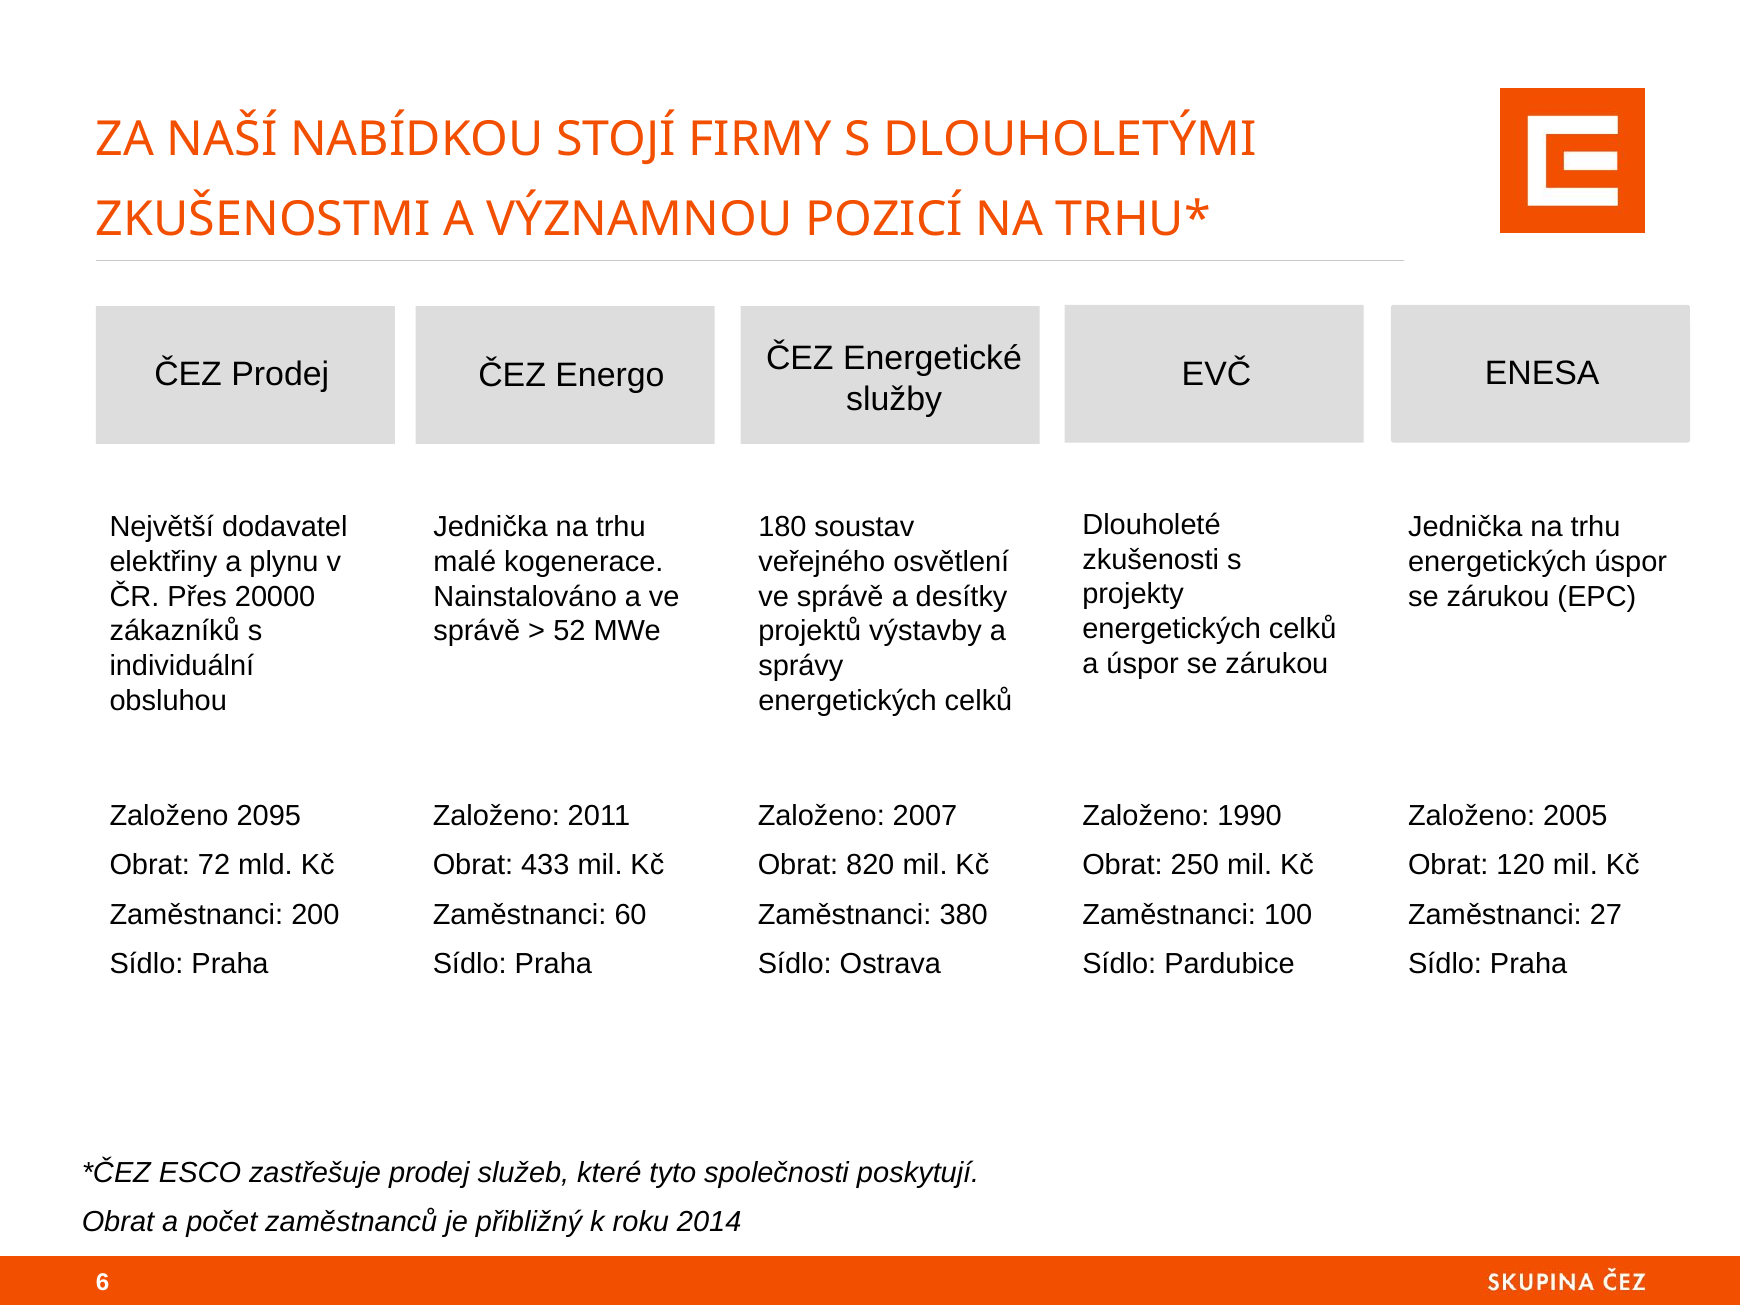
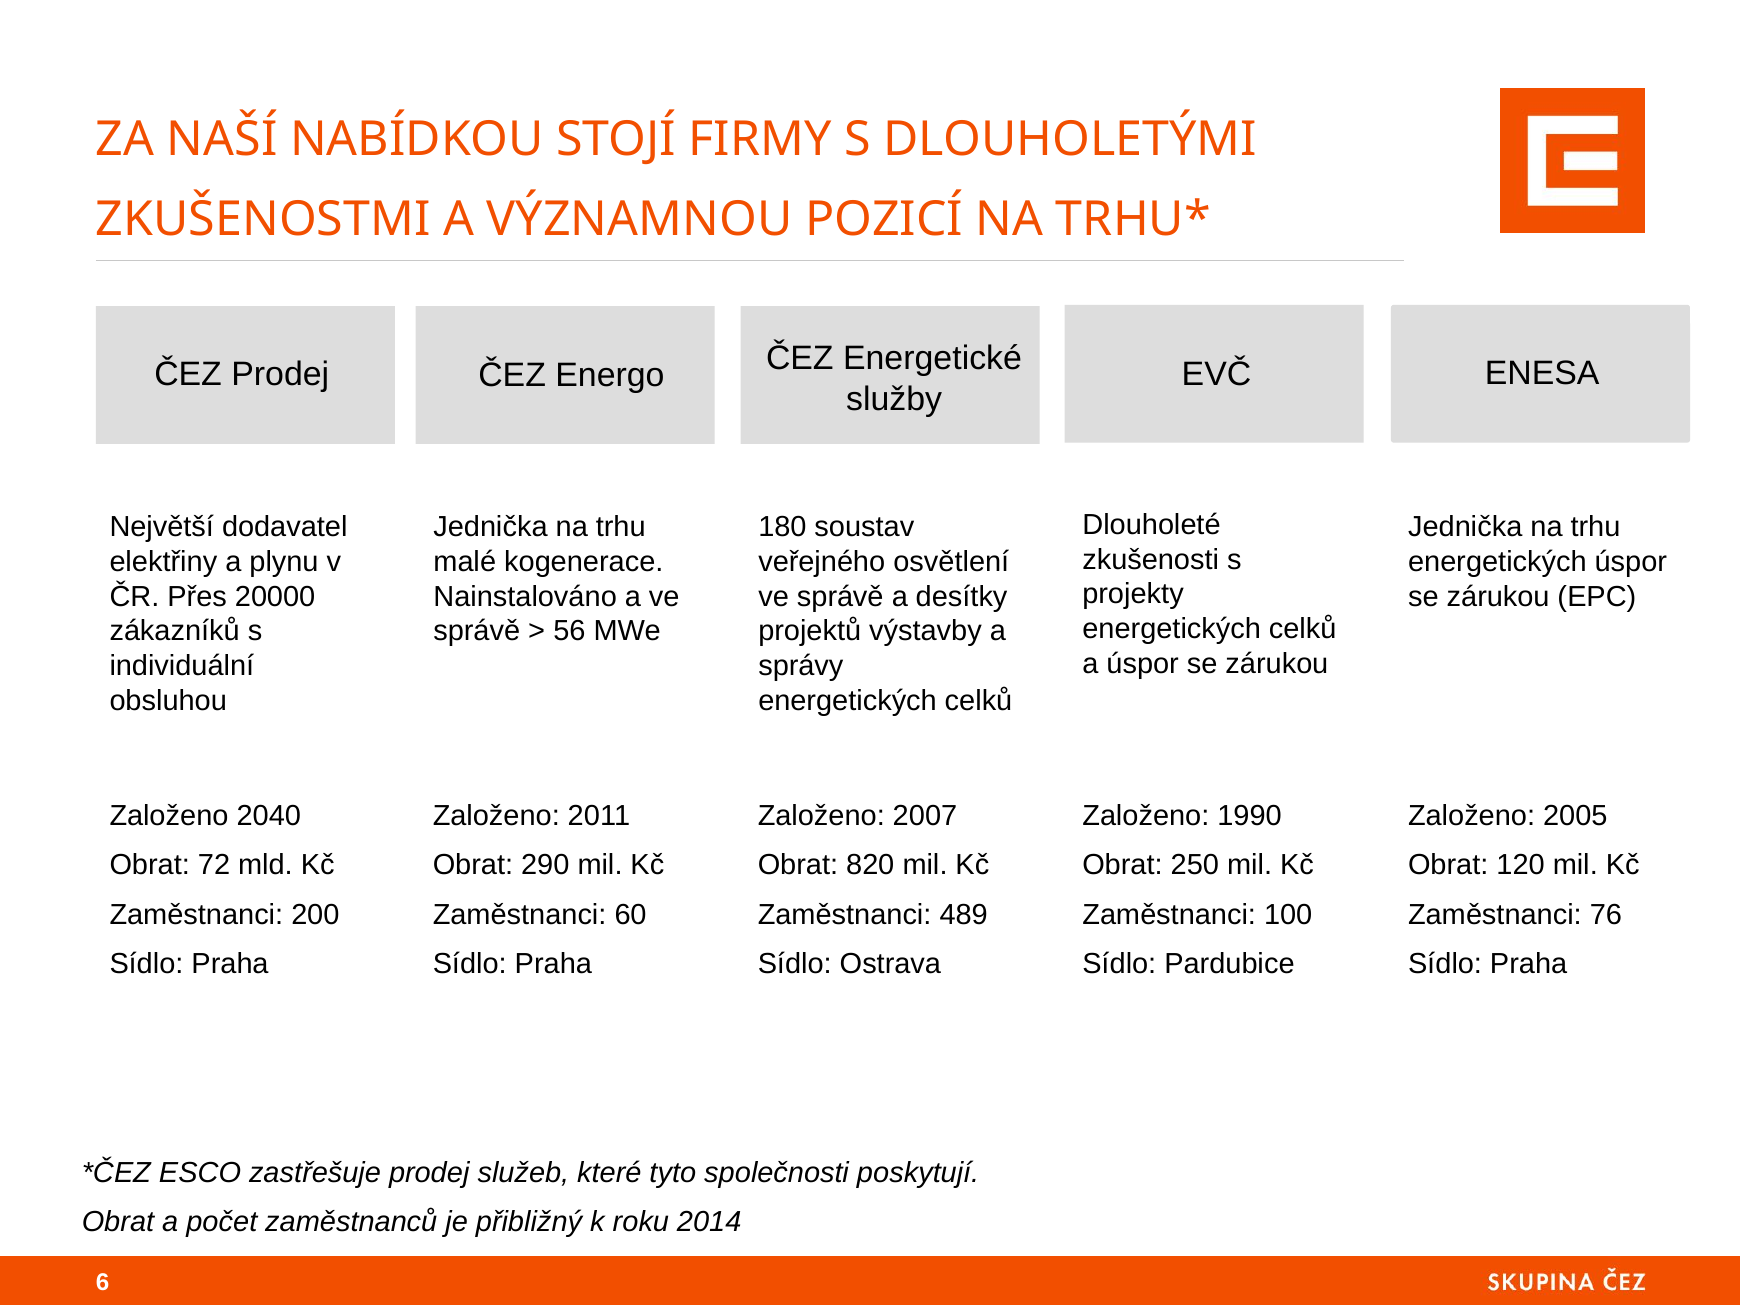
52: 52 -> 56 (569, 631)
2095: 2095 -> 2040 (269, 816)
433: 433 -> 290 (545, 865)
380: 380 -> 489 (964, 915)
27: 27 -> 76 (1606, 915)
